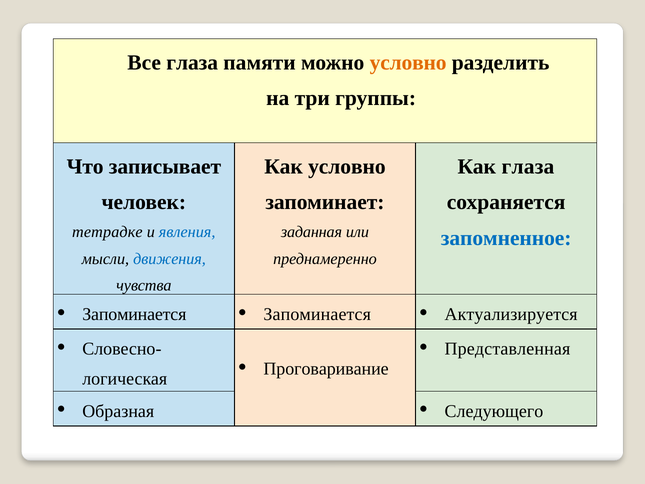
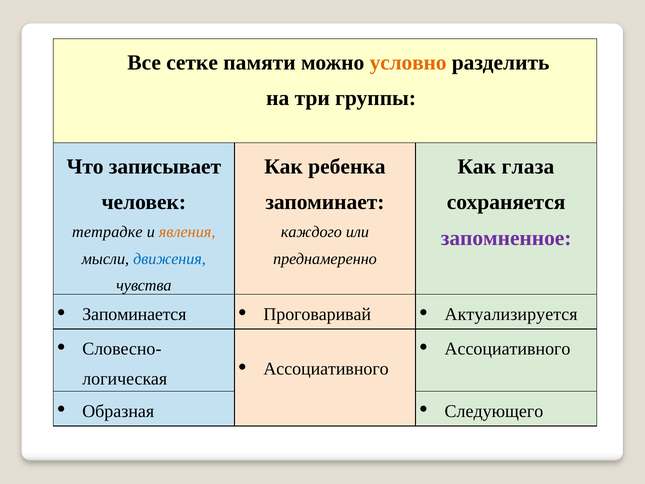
Все глаза: глаза -> сетке (192, 63)
Как условно: условно -> ребенка (347, 167)
явления colour: blue -> orange (187, 232)
заданная: заданная -> каждого (311, 232)
запомненное colour: blue -> purple (506, 238)
Запоминается: Запоминается -> Проговаривай (317, 314)
Представленная: Представленная -> Ассоциативного (508, 349)
Проговаривание: Проговаривание -> Ассоциативного (326, 369)
